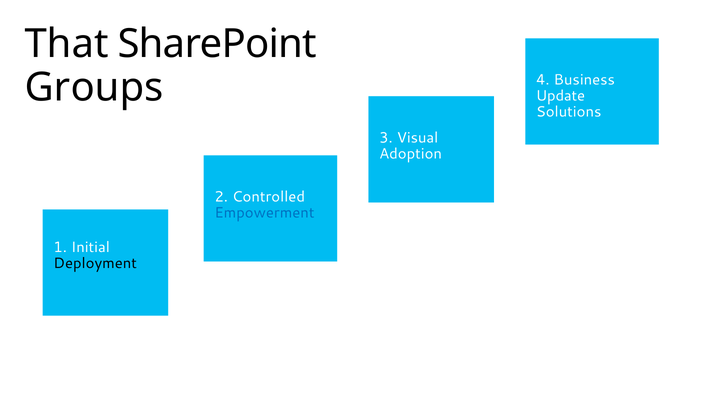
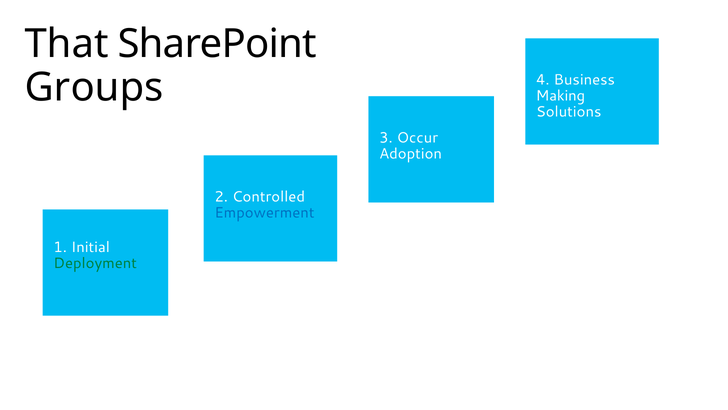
Update: Update -> Making (560, 96)
Visual: Visual -> Occur (417, 138)
Deployment colour: black -> green (95, 263)
